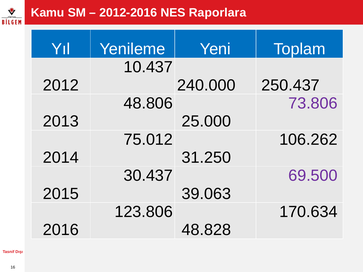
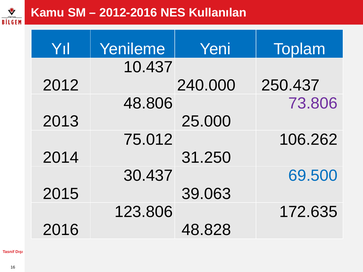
Raporlara: Raporlara -> Kullanılan (218, 13)
69.500 colour: purple -> blue (313, 176)
170.634: 170.634 -> 172.635 (308, 212)
